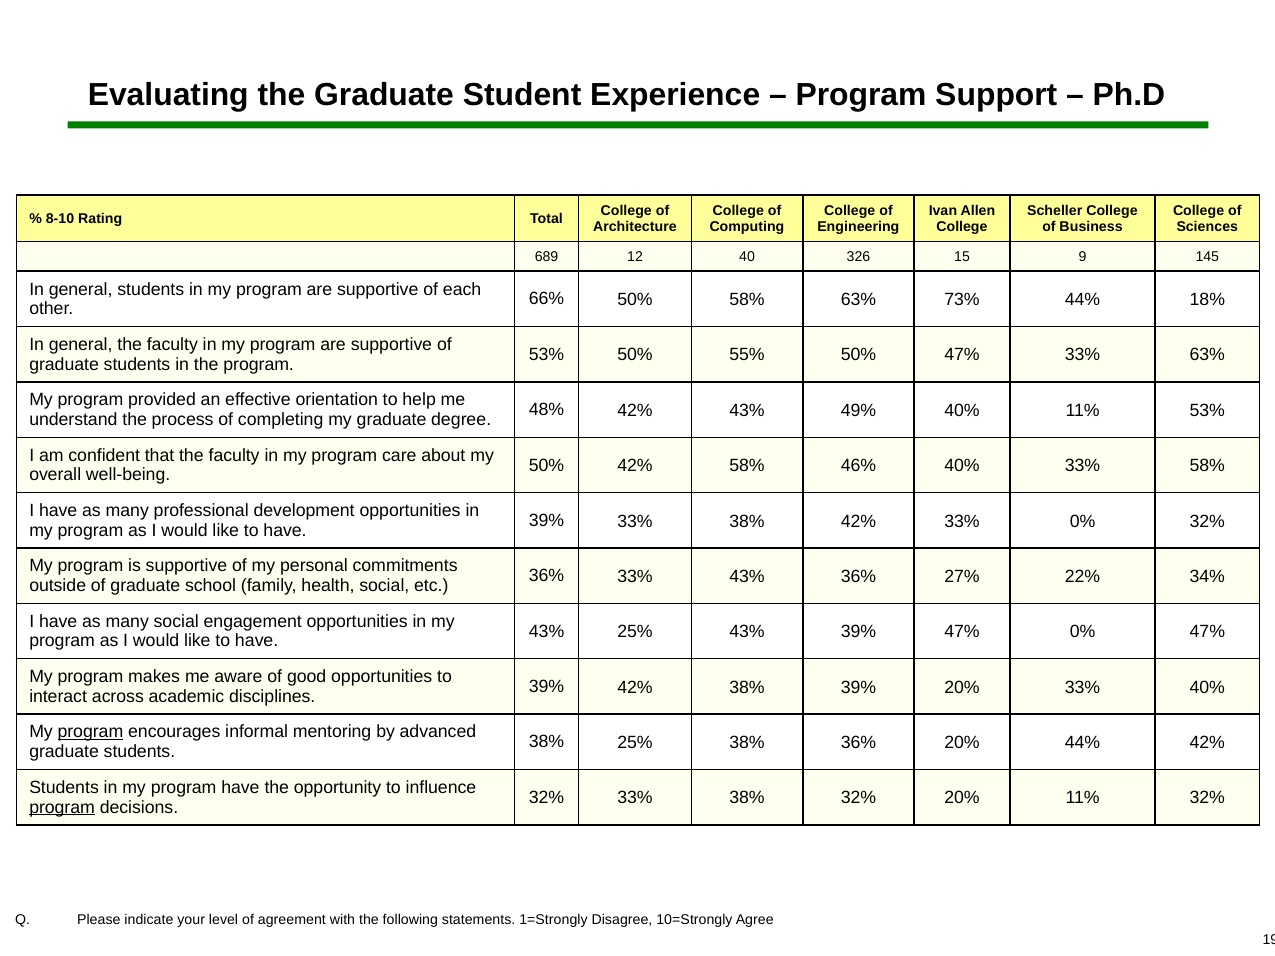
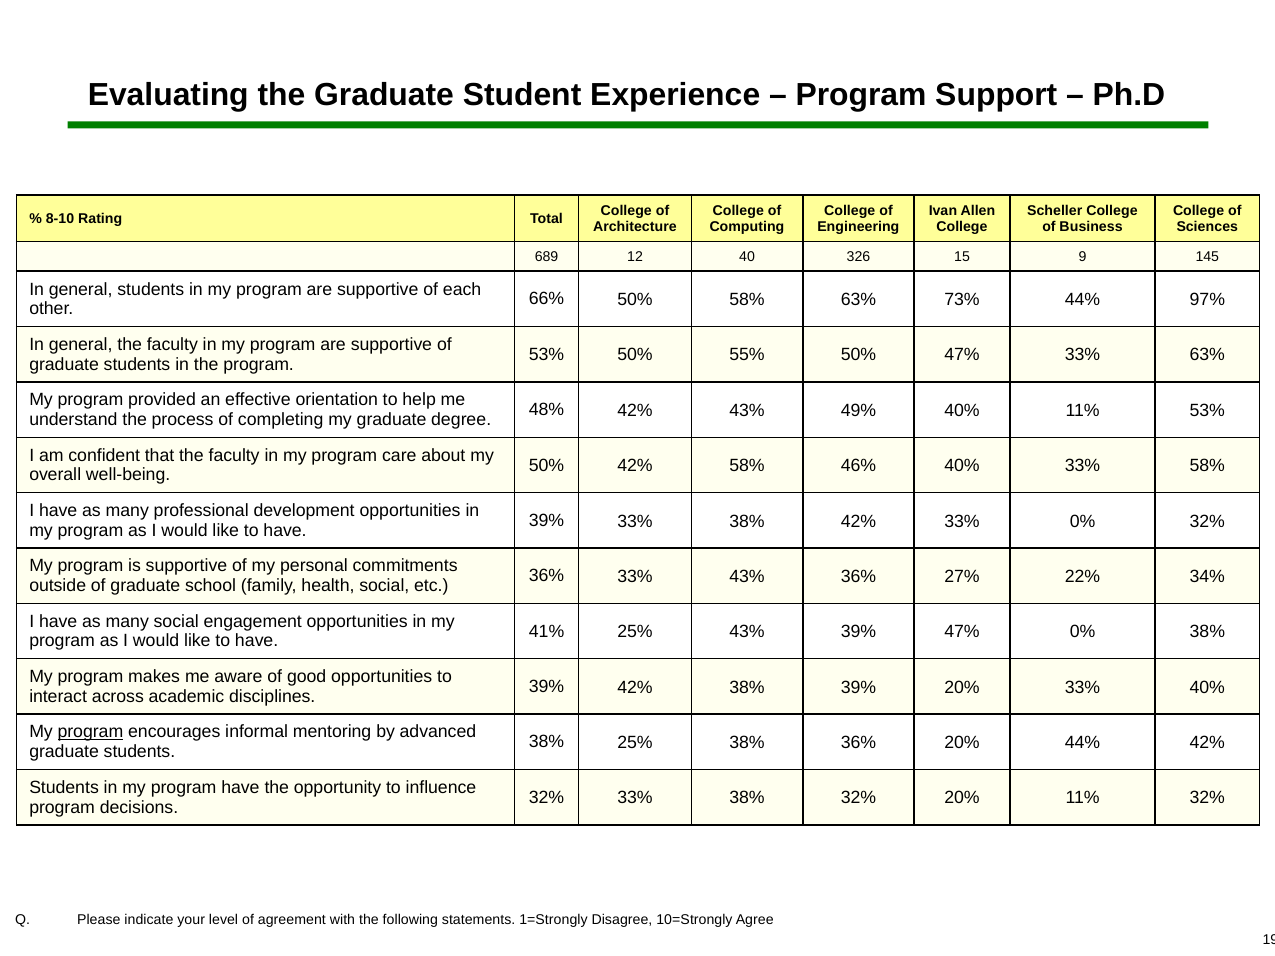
18%: 18% -> 97% (1207, 300)
43%: 43% -> 41% (547, 631)
0% 47%: 47% -> 38% (1207, 632)
program underline: present -> none (62, 807)
